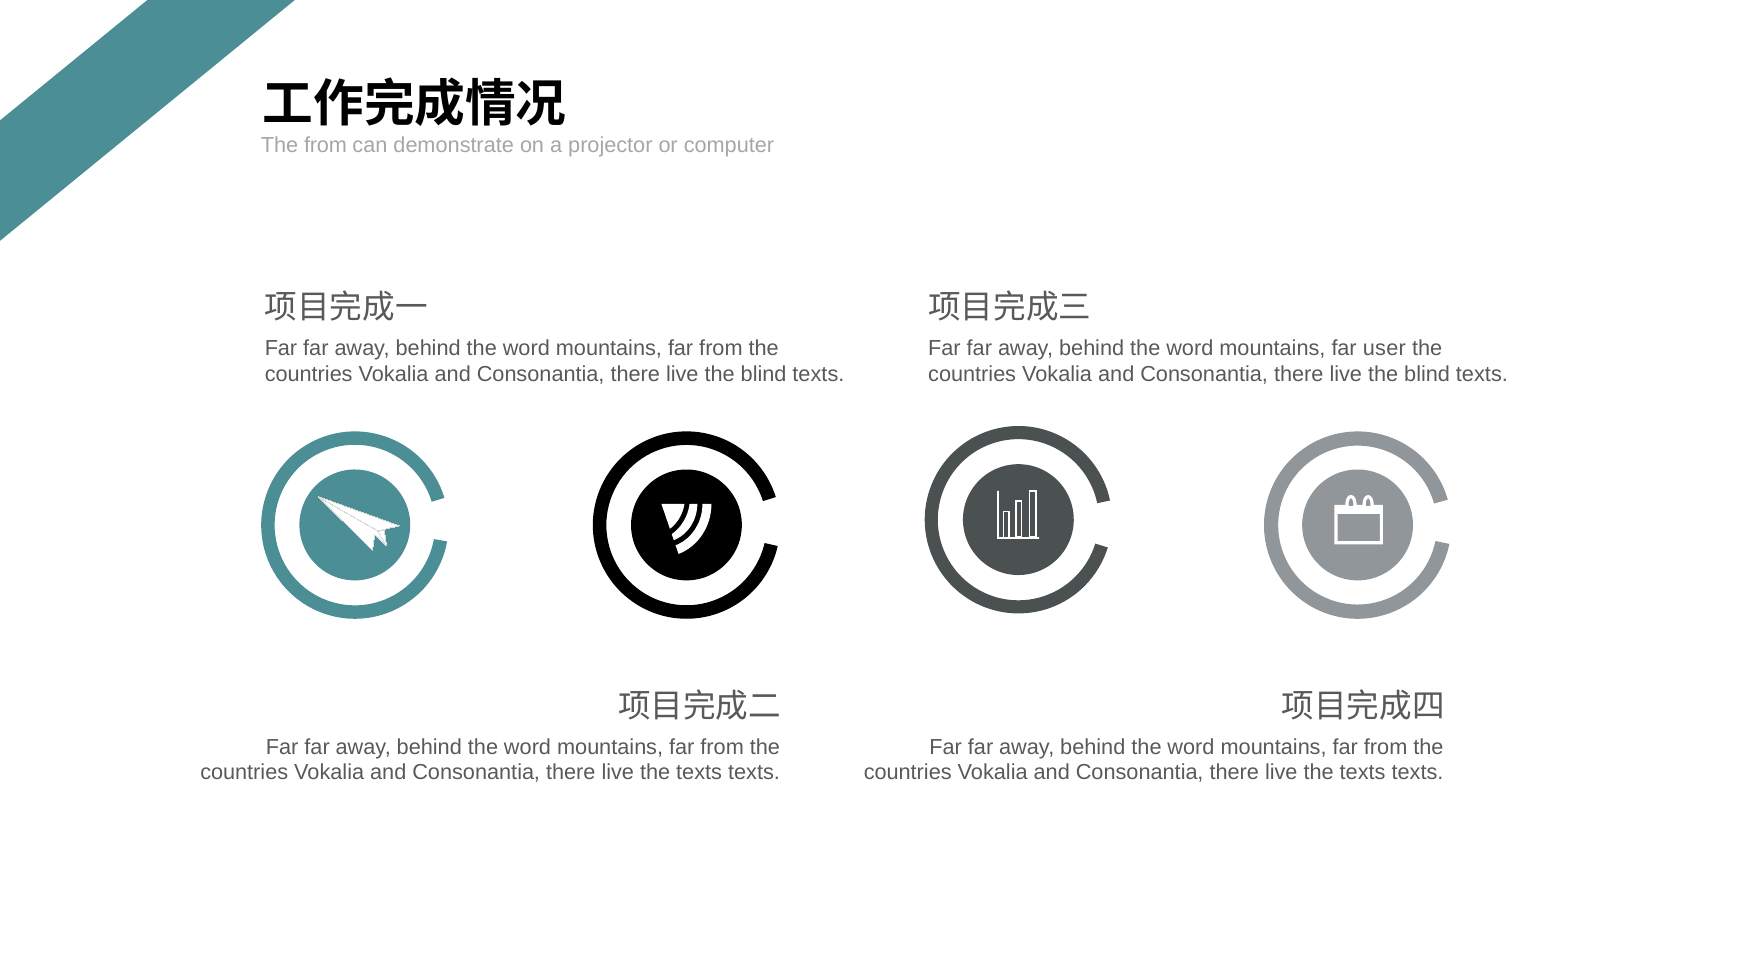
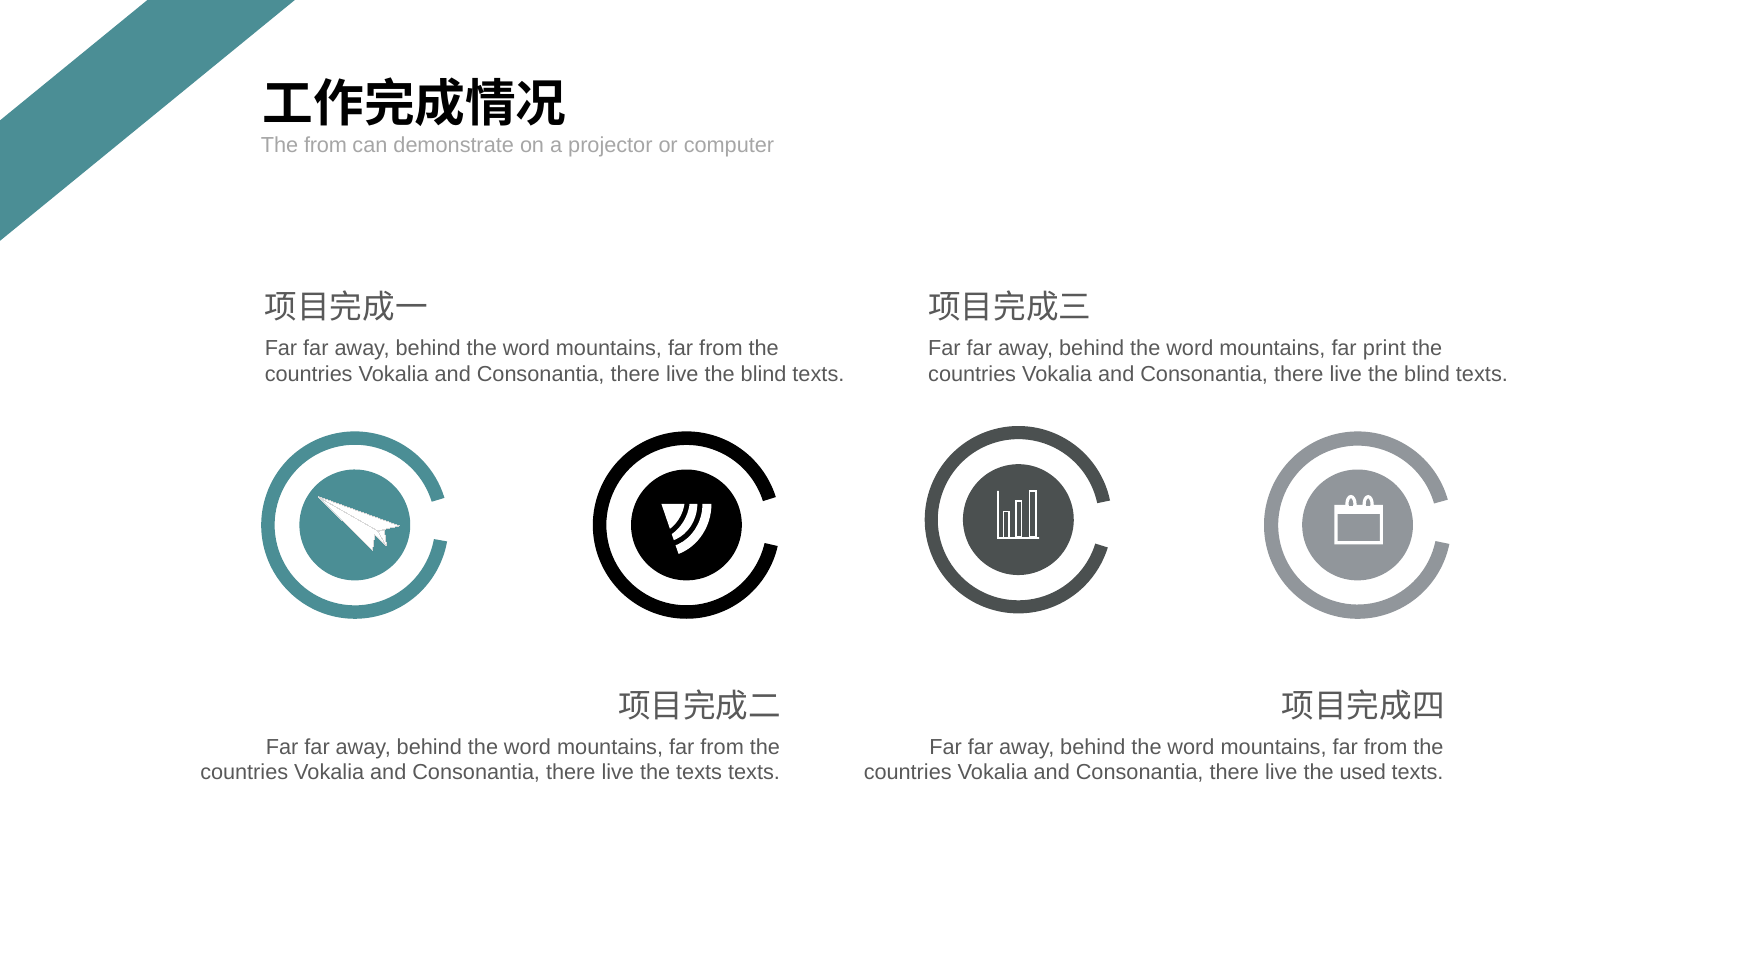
user: user -> print (1384, 348)
texts: texts -> used (1363, 772)
